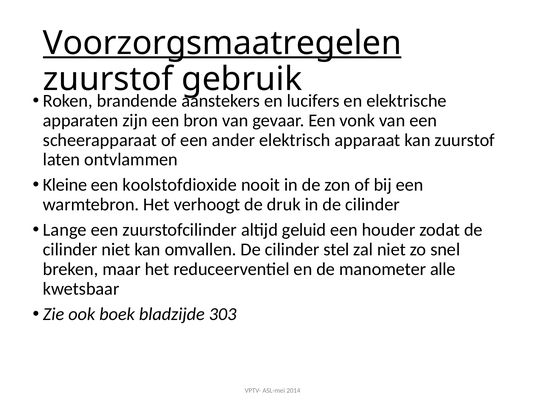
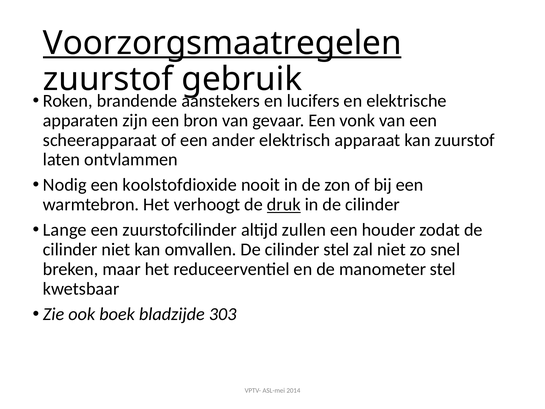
Kleine: Kleine -> Nodig (65, 185)
druk underline: none -> present (284, 204)
geluid: geluid -> zullen (304, 230)
manometer alle: alle -> stel (443, 269)
